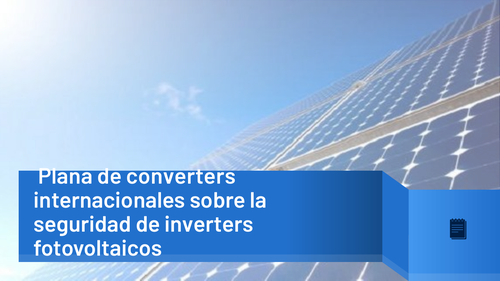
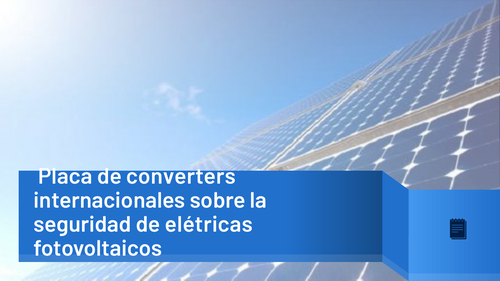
Plana: Plana -> Placa (65, 177)
inverters: inverters -> elétricas (209, 225)
